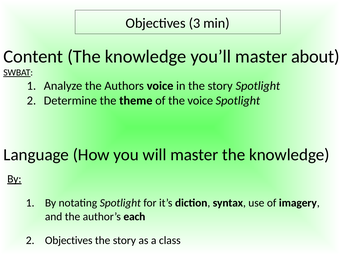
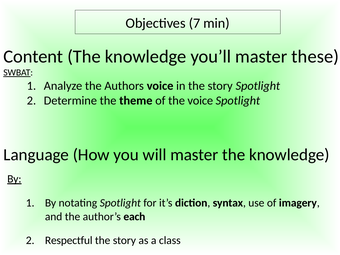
3: 3 -> 7 (195, 23)
about: about -> these (315, 57)
2 Objectives: Objectives -> Respectful (69, 240)
